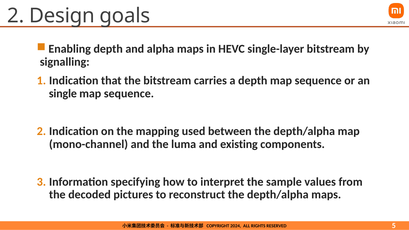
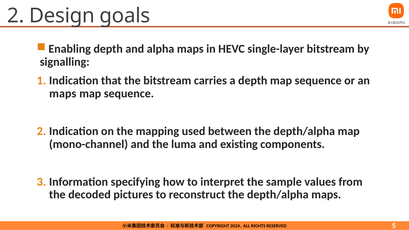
single: single -> maps (63, 94)
